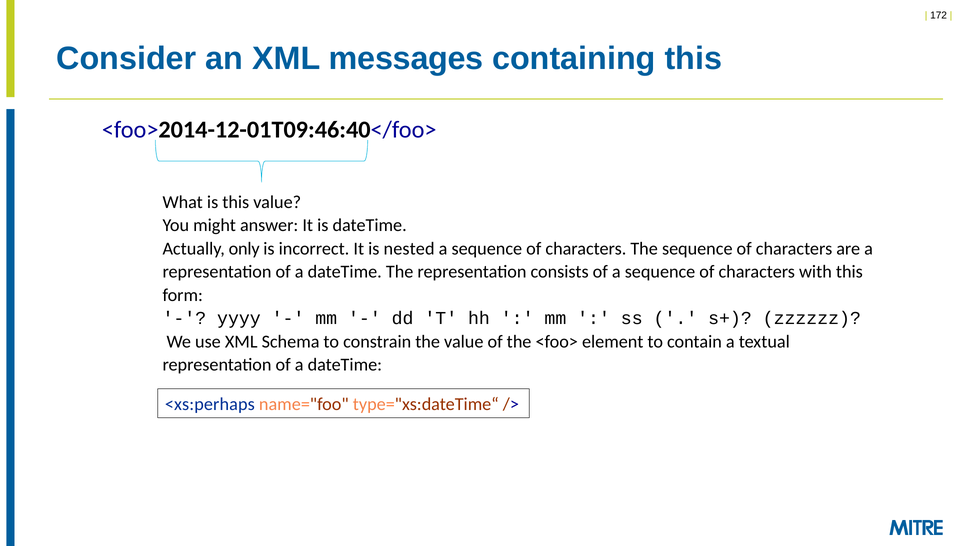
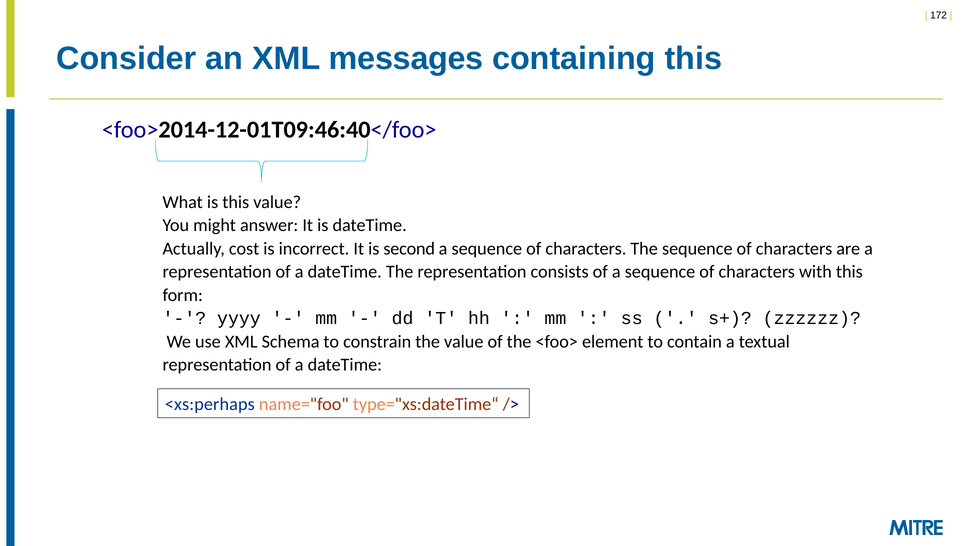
only: only -> cost (244, 248)
nested: nested -> second (409, 248)
